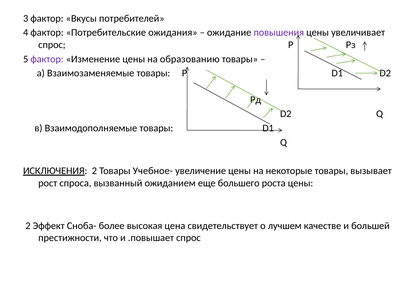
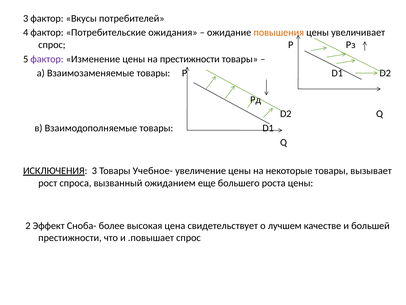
повышения colour: purple -> orange (279, 33)
на образованию: образованию -> престижности (190, 59)
ИСКЛЮЧЕНИЯ 2: 2 -> 3 (94, 171)
